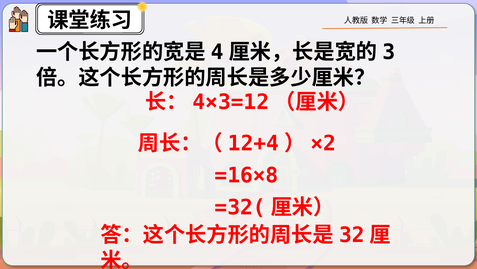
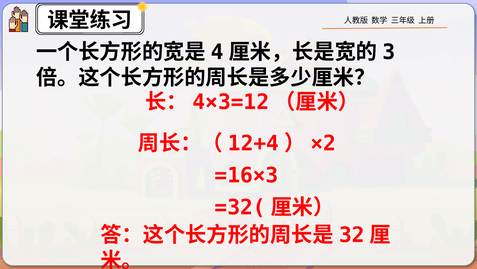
=16×8: =16×8 -> =16×3 (247, 175)
